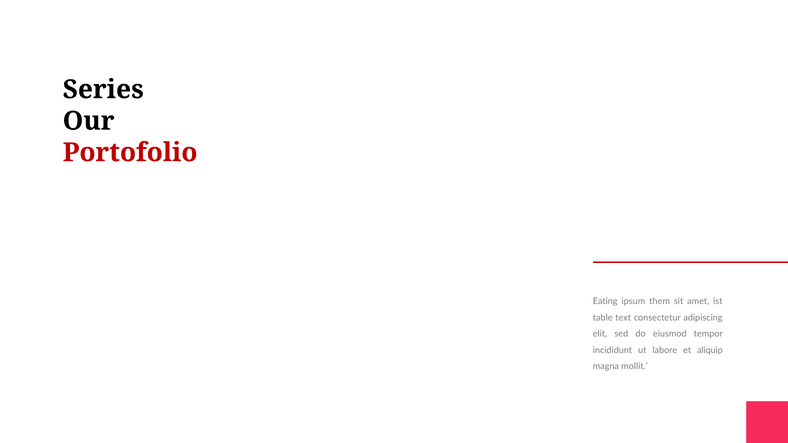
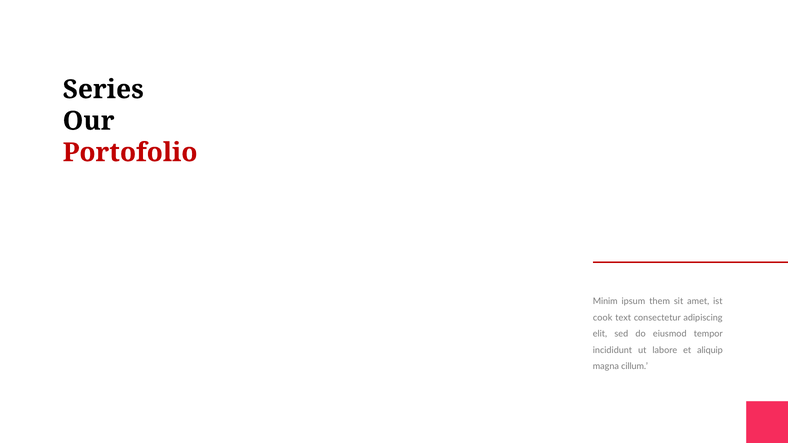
Eating: Eating -> Minim (605, 301)
table: table -> cook (603, 318)
mollit: mollit -> cillum (635, 367)
